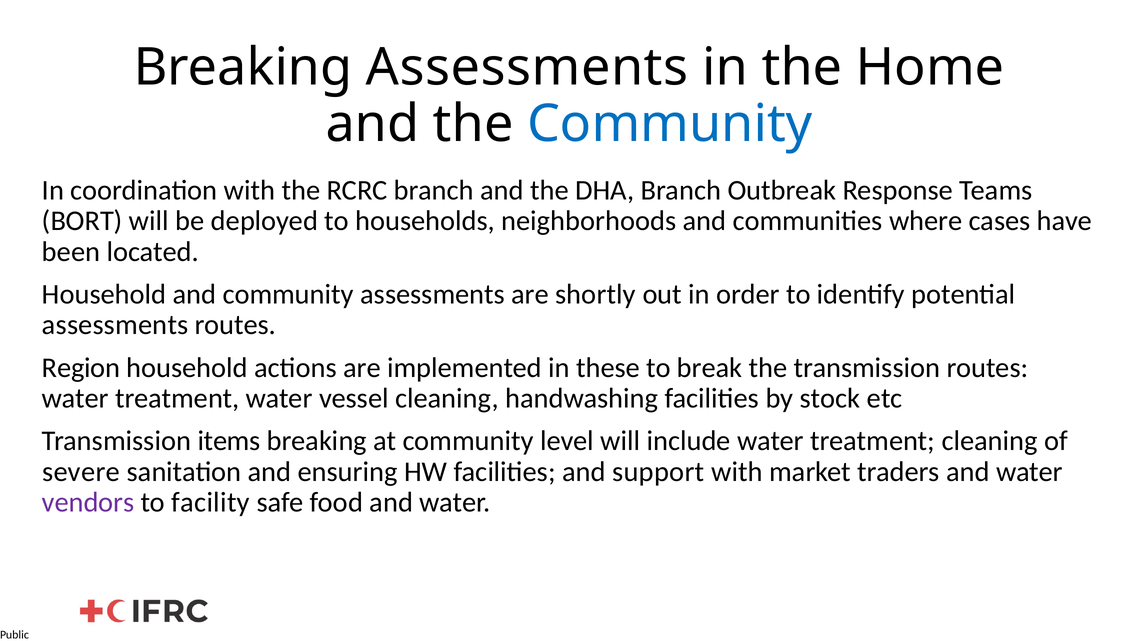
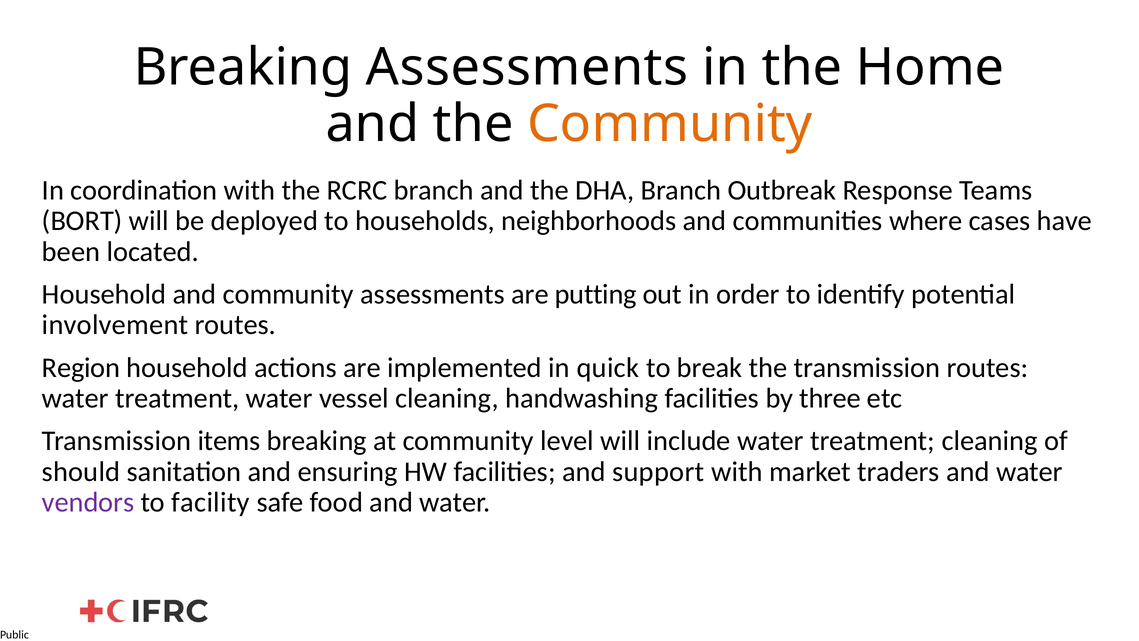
Community colour: blue -> orange (670, 124)
shortly: shortly -> putting (596, 294)
assessments: assessments -> involvement (115, 325)
these: these -> quick (608, 367)
stock: stock -> three (830, 398)
severe: severe -> should (81, 472)
